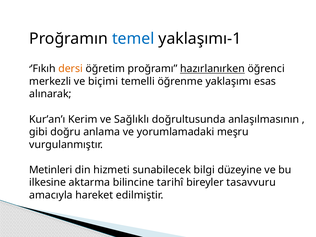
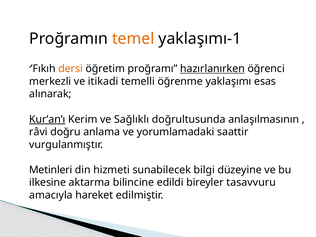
temel colour: blue -> orange (133, 39)
biçimi: biçimi -> itikadi (103, 81)
Kur’an’ı underline: none -> present (47, 119)
gibi: gibi -> râvi (38, 132)
meşru: meşru -> saattir (233, 132)
tarihî: tarihî -> edildi (170, 183)
